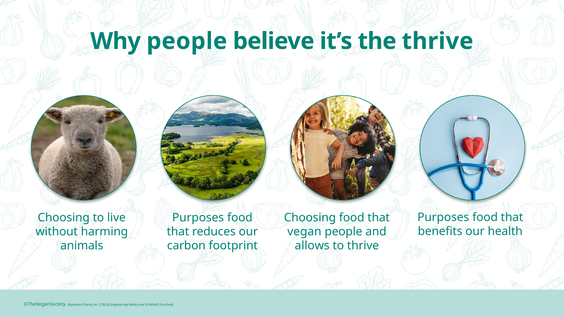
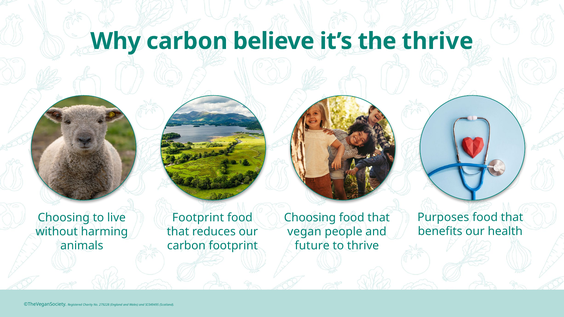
Why people: people -> carbon (187, 41)
Purposes: Purposes -> Footprint (198, 218)
allows: allows -> future (312, 246)
